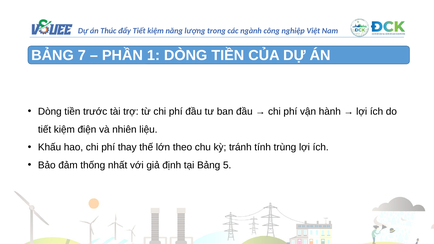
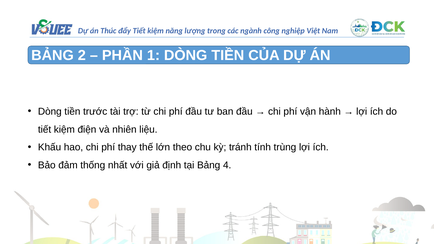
7: 7 -> 2 (82, 55)
5: 5 -> 4 (227, 165)
